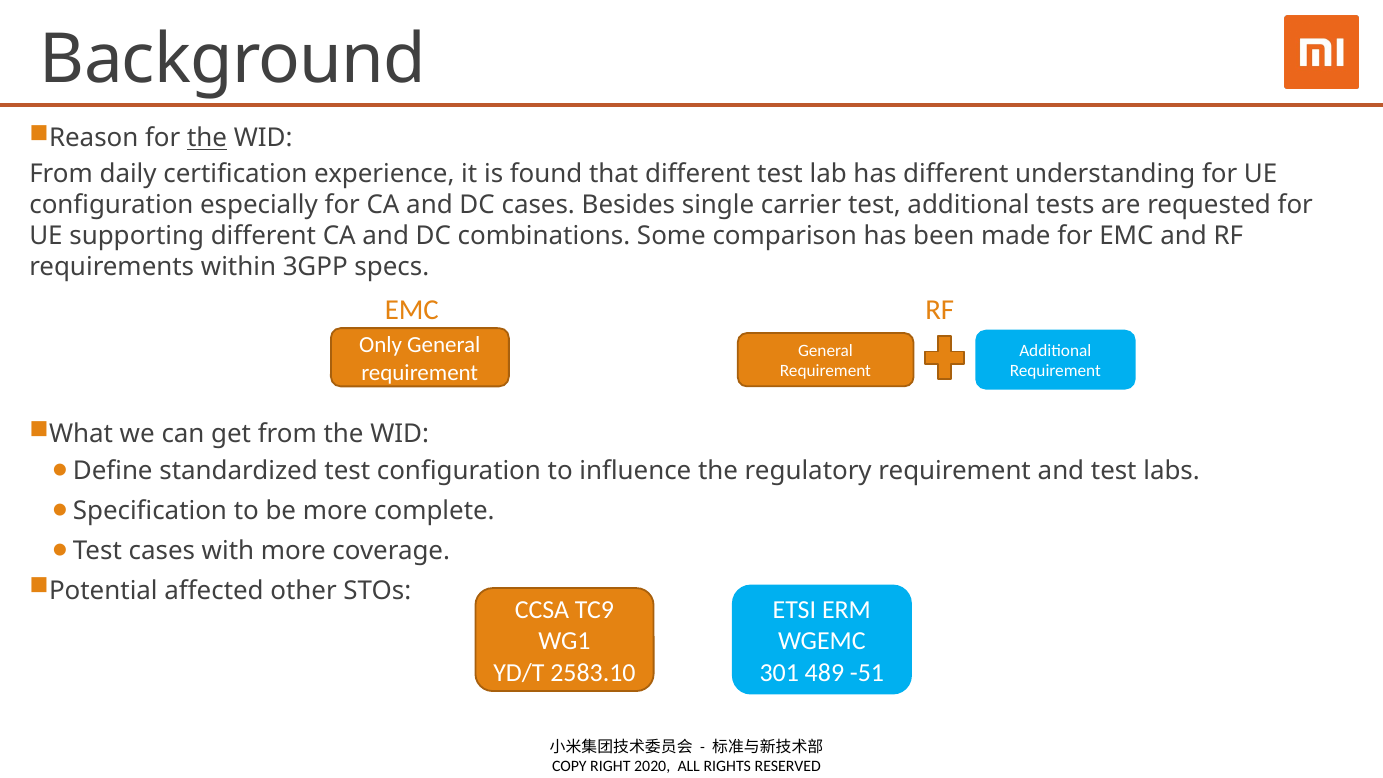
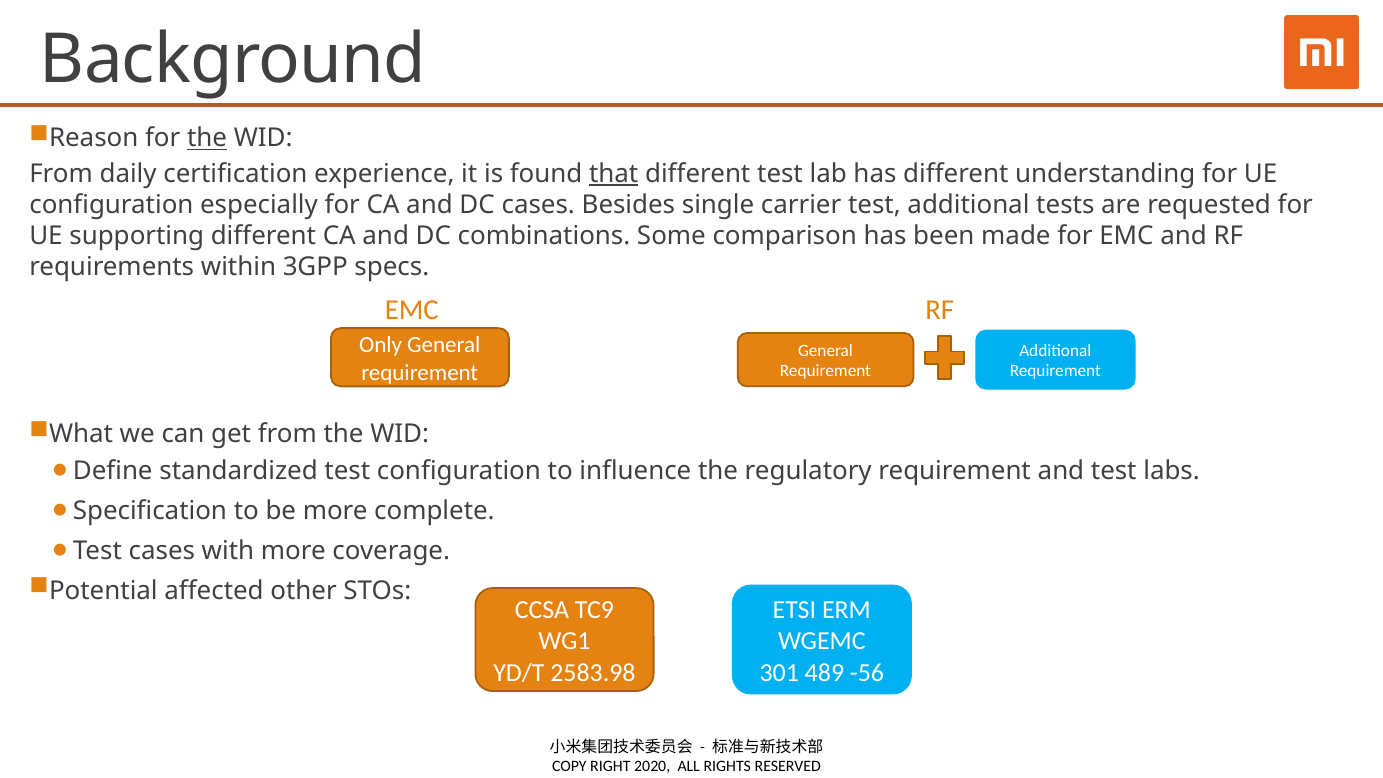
that underline: none -> present (614, 174)
2583.10: 2583.10 -> 2583.98 (593, 672)
-51: -51 -> -56 (867, 672)
